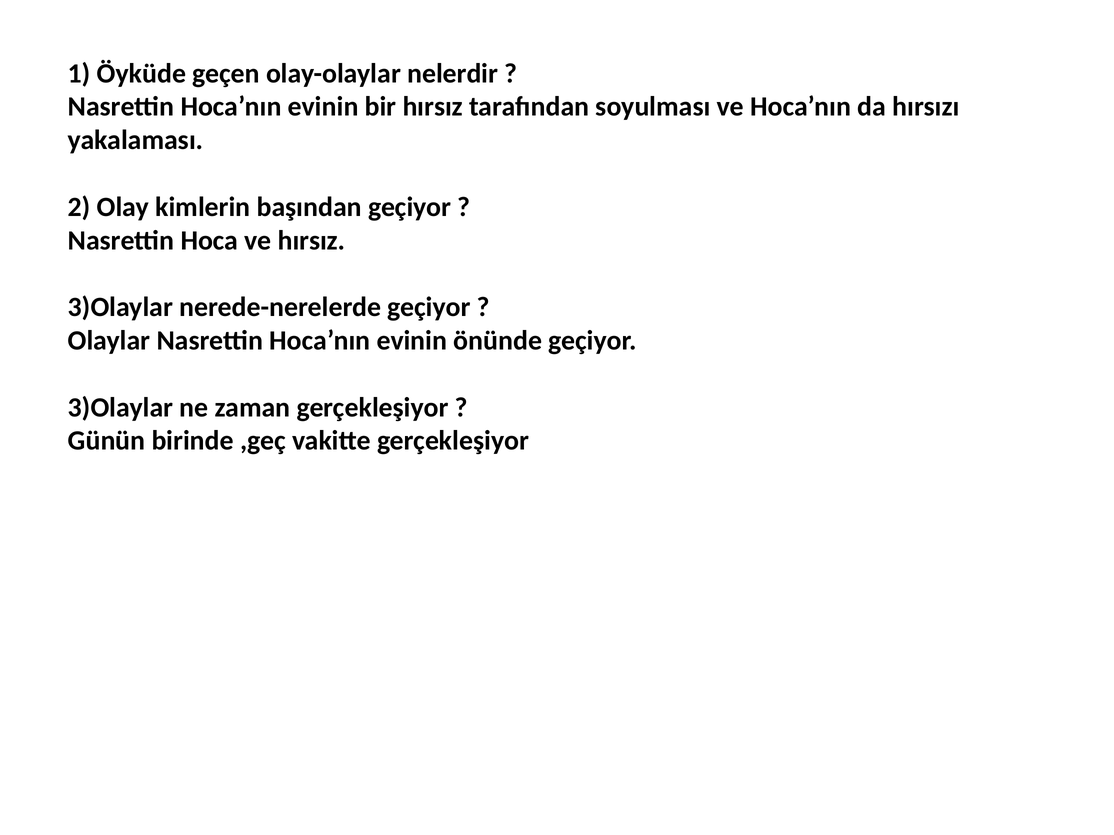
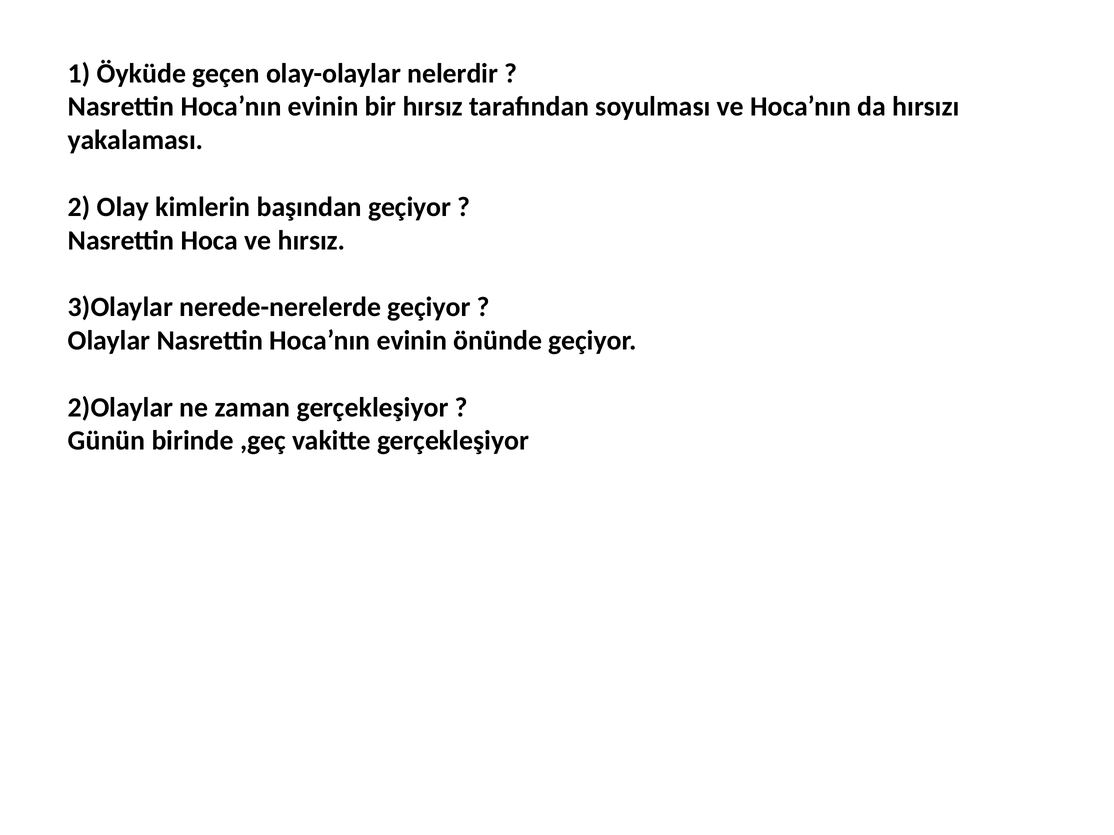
3)Olaylar: 3)Olaylar -> 2)Olaylar (121, 408)
